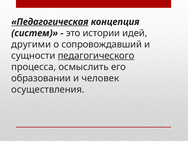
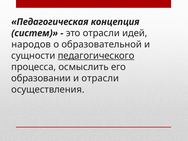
Педагогическая underline: present -> none (50, 22)
это истории: истории -> отрасли (101, 33)
другими: другими -> народов (31, 44)
сопровождавший: сопровождавший -> образовательной (102, 44)
и человек: человек -> отрасли (100, 78)
